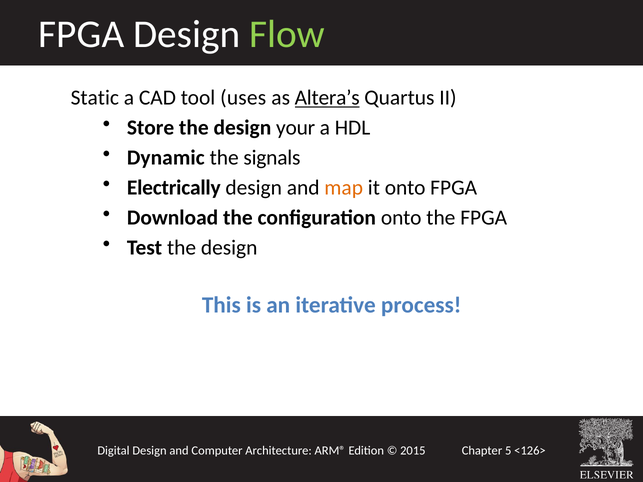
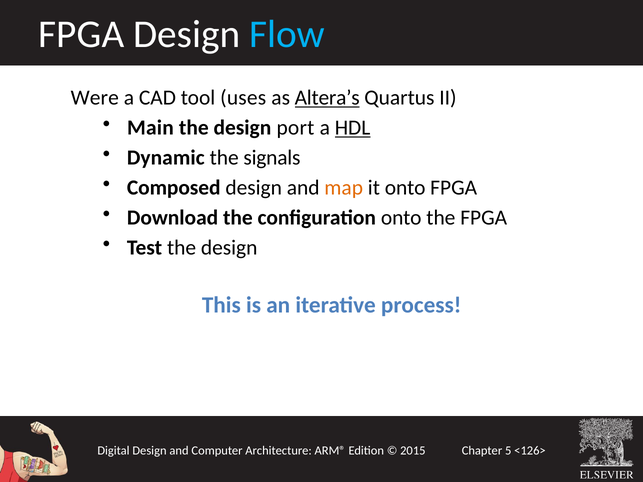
Flow colour: light green -> light blue (287, 34)
Static: Static -> Were (95, 98)
Store: Store -> Main (150, 128)
your: your -> port (295, 128)
HDL underline: none -> present (353, 128)
Electrically: Electrically -> Composed (174, 188)
